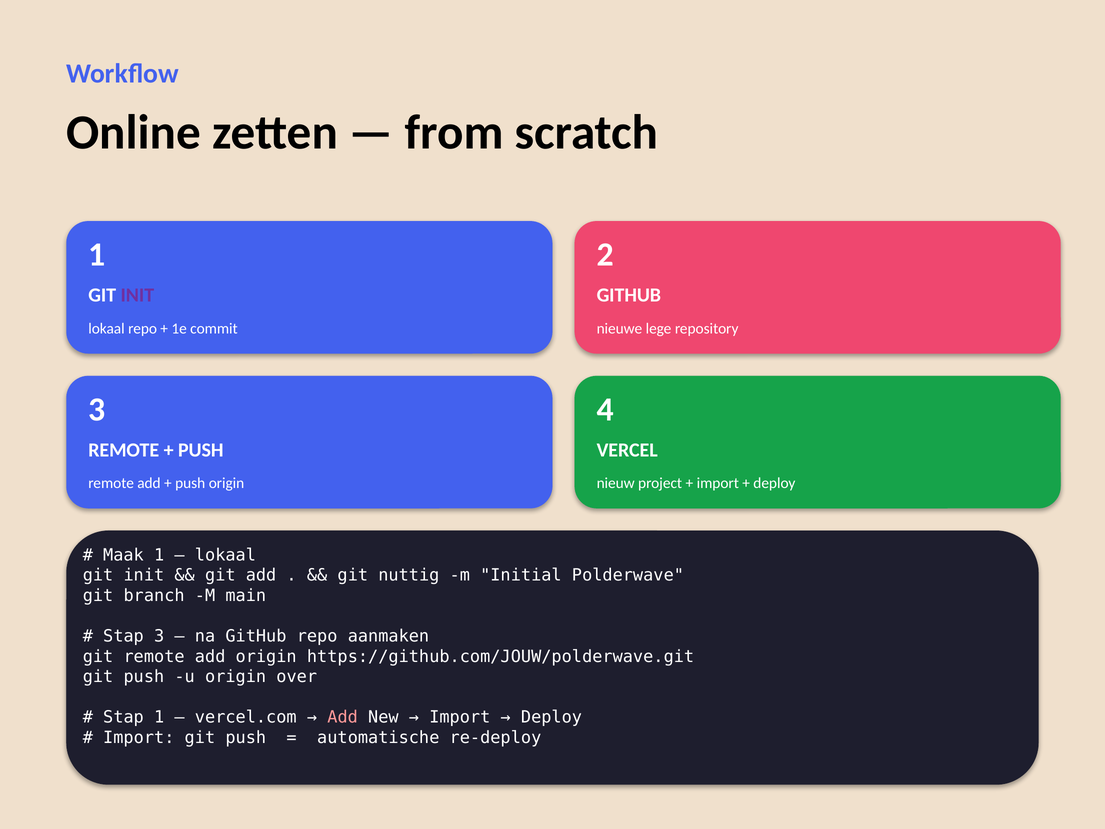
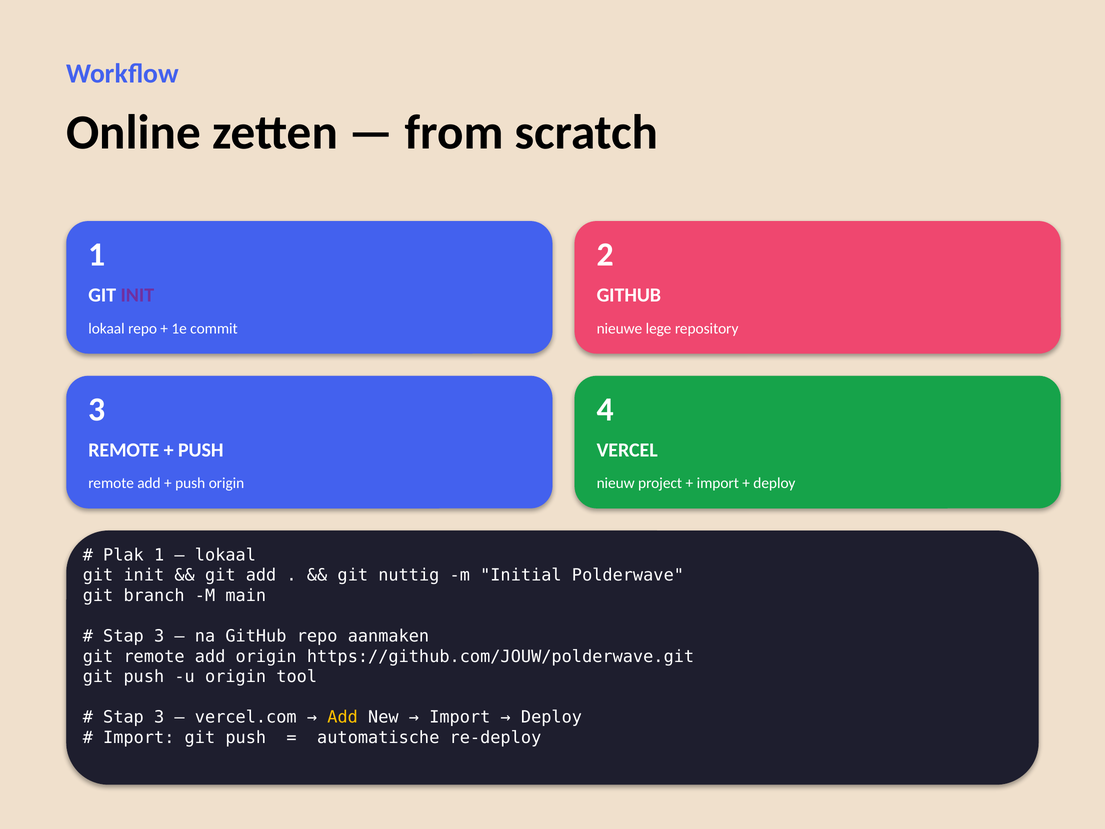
Maak: Maak -> Plak (123, 555)
over: over -> tool (297, 677)
1: 1 -> 3 (159, 717)
Add colour: pink -> yellow (343, 717)
